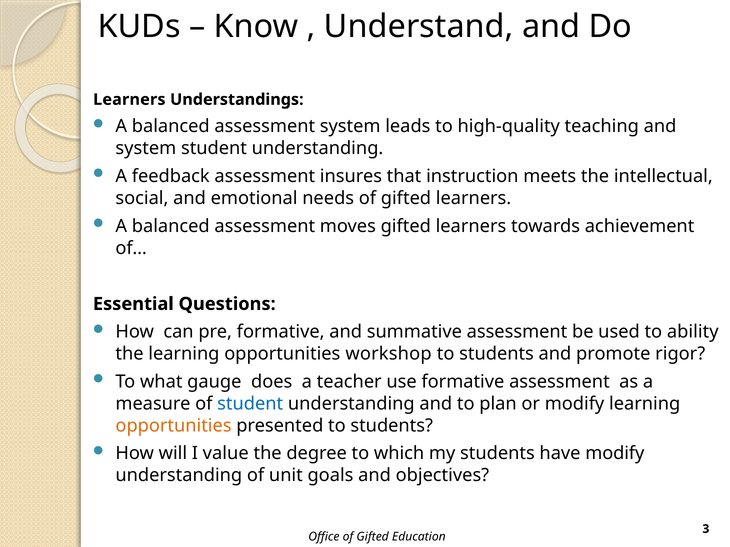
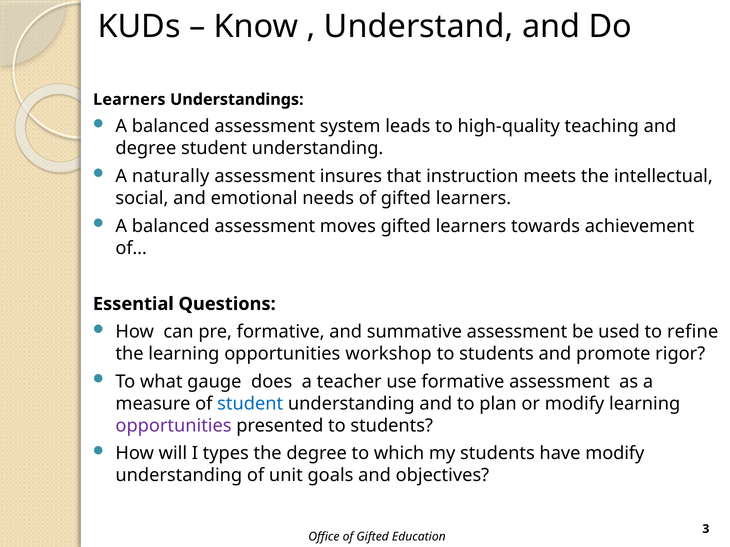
system: system -> degree (146, 148)
feedback: feedback -> naturally (171, 176)
ability: ability -> refine (693, 332)
opportunities colour: orange -> purple (174, 426)
value: value -> types (226, 454)
